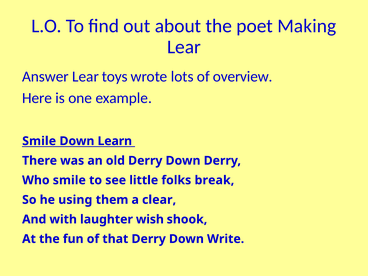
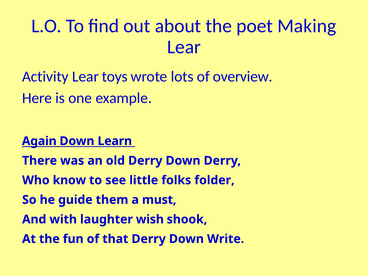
Answer: Answer -> Activity (45, 77)
Smile: Smile -> Again (39, 141)
Who smile: smile -> know (69, 180)
break: break -> folder (214, 180)
using: using -> guide (75, 200)
clear: clear -> must (159, 200)
